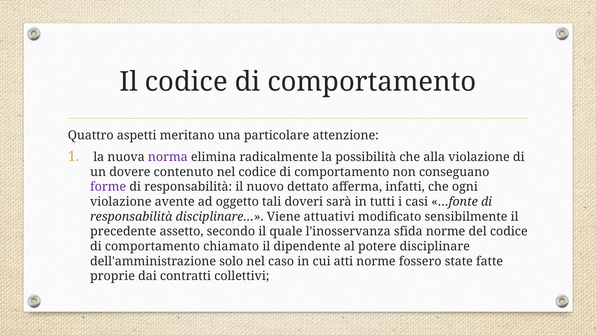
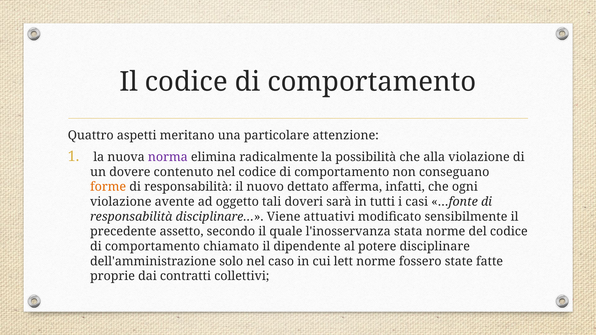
forme colour: purple -> orange (108, 187)
sfida: sfida -> stata (408, 232)
atti: atti -> lett (343, 262)
